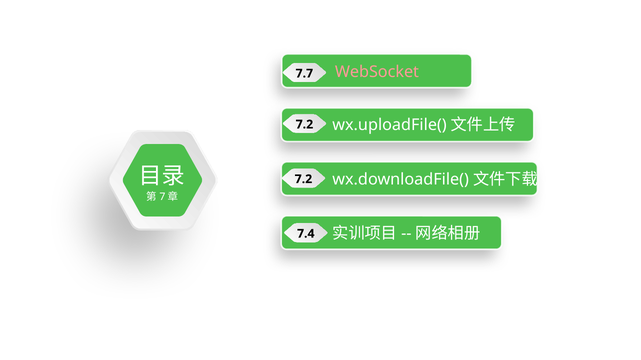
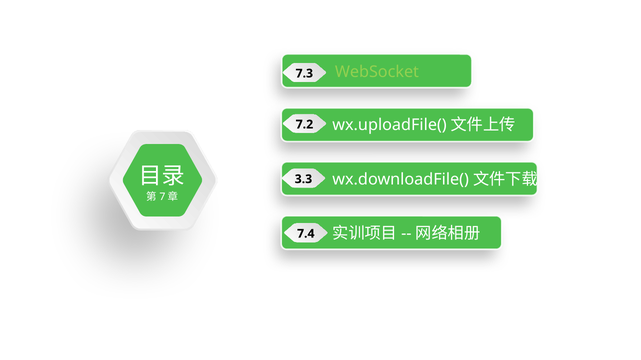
WebSocket colour: pink -> light green (377, 72)
7.7: 7.7 -> 7.3 (304, 74)
7.2: 7.2 -> 3.3 (303, 179)
